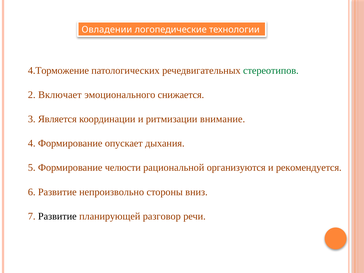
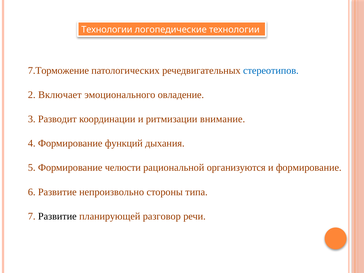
Овладении: Овладении -> Технологии (107, 30)
4.Торможение: 4.Торможение -> 7.Торможение (58, 71)
стереотипов colour: green -> blue (271, 71)
снижается: снижается -> овладение (181, 95)
Является: Является -> Разводит (57, 119)
опускает: опускает -> функций (124, 143)
и рекомендуется: рекомендуется -> формирование (309, 168)
вниз: вниз -> типа (196, 192)
